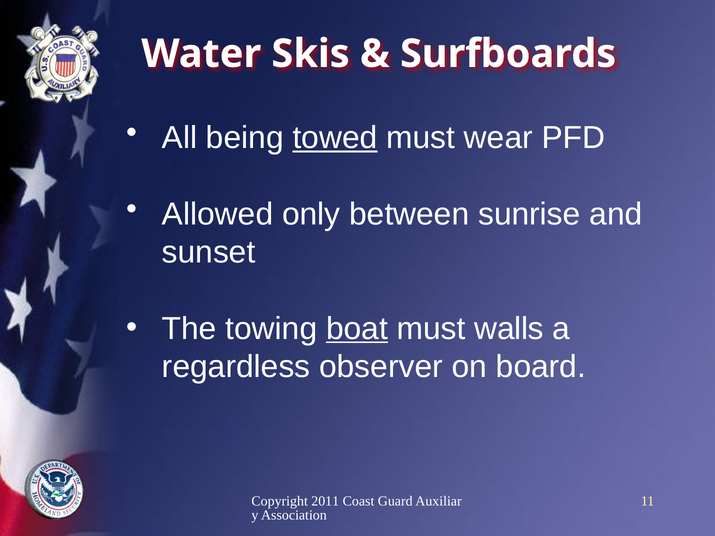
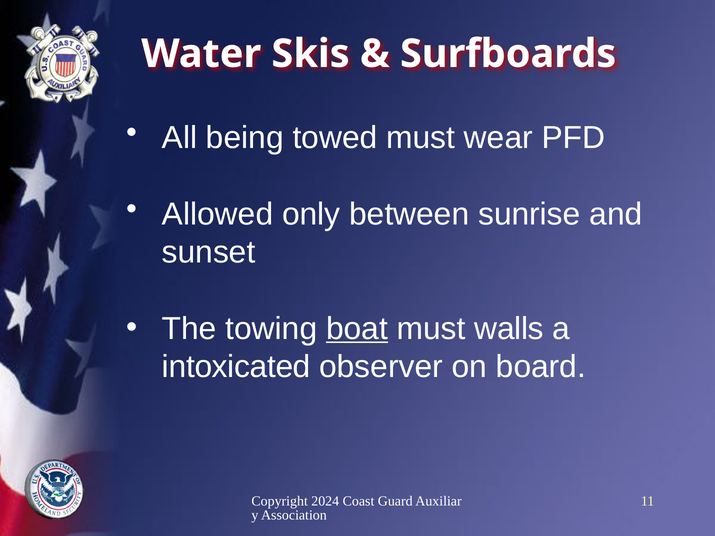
towed underline: present -> none (335, 138)
regardless: regardless -> intoxicated (236, 367)
2011: 2011 -> 2024 (325, 501)
